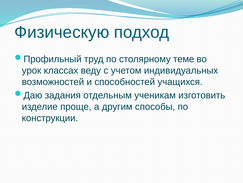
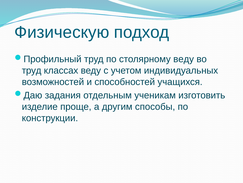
столярному теме: теме -> веду (184, 59)
урок: урок -> труд (32, 70)
